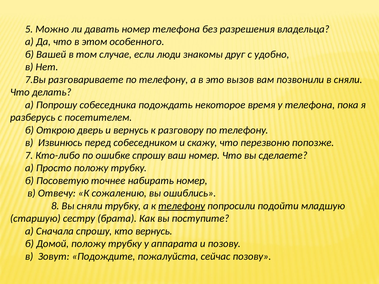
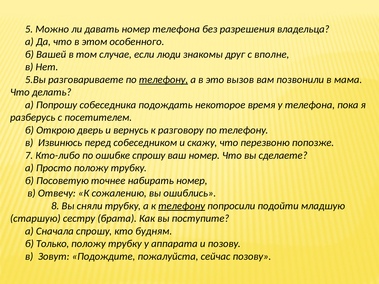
удобно: удобно -> вполне (272, 54)
7.Вы: 7.Вы -> 5.Вы (35, 80)
телефону underline: none -> present (164, 80)
в сняли: сняли -> мама (348, 80)
кто вернусь: вернусь -> будням (154, 231)
Домой: Домой -> Только (53, 244)
